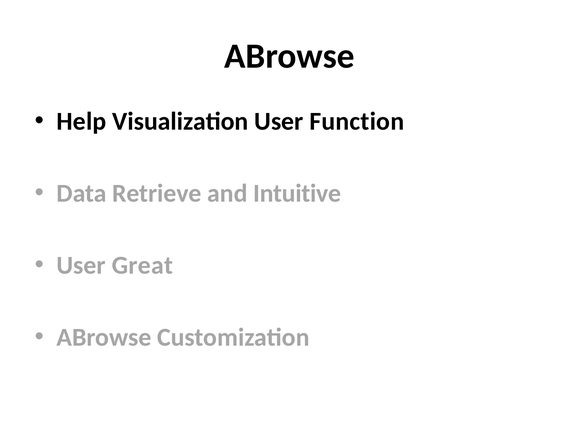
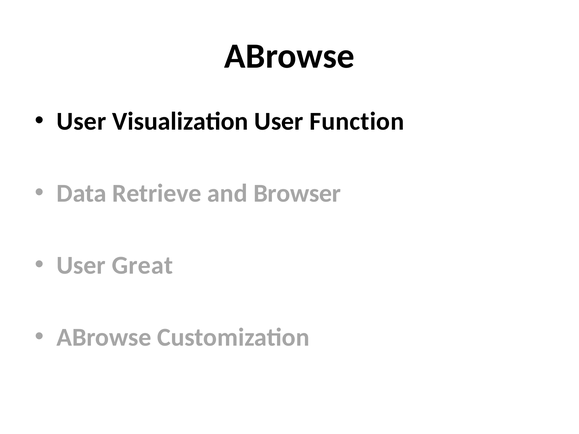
Help: Help -> User (81, 121)
Intuitive: Intuitive -> Browser (297, 194)
